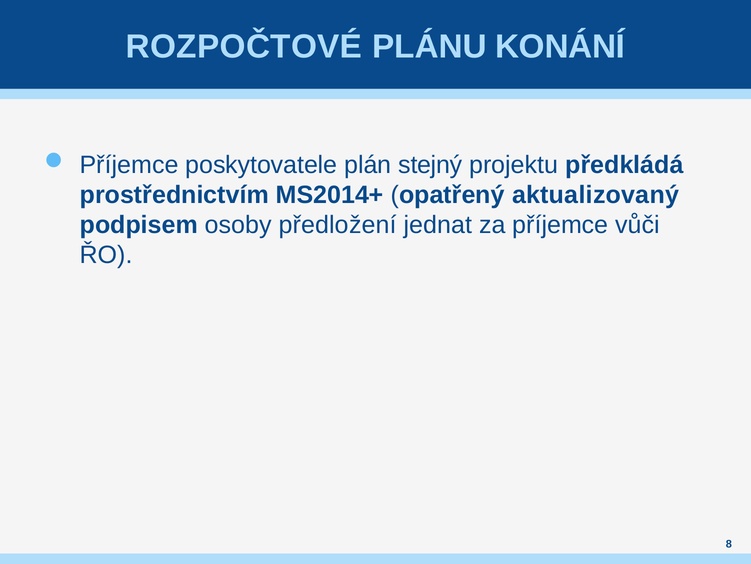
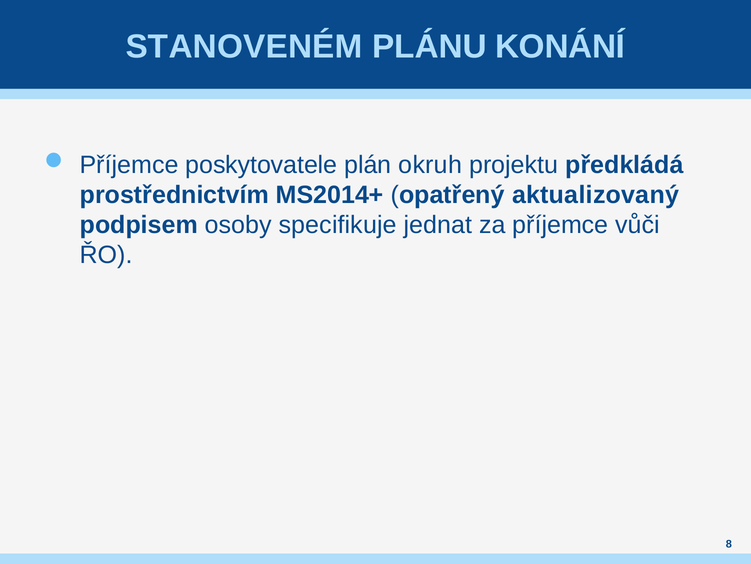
ROZPOČTOVÉ: ROZPOČTOVÉ -> STANOVENÉM (244, 47)
stejný: stejný -> okruh (430, 165)
předložení: předložení -> specifikuje (338, 225)
